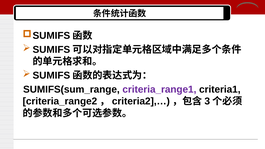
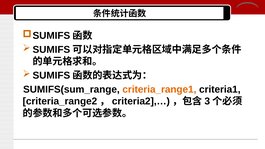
criteria_range1 colour: purple -> orange (159, 89)
